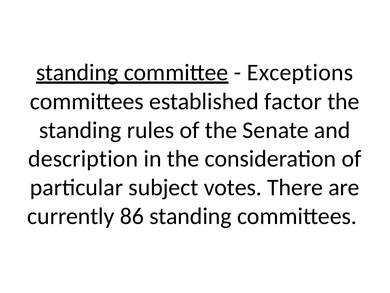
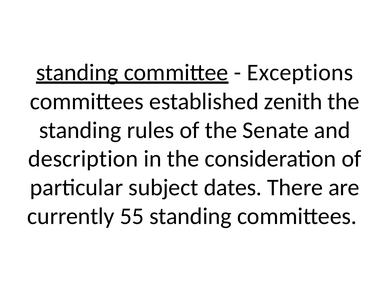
factor: factor -> zenith (293, 101)
votes: votes -> dates (233, 187)
86: 86 -> 55 (132, 216)
